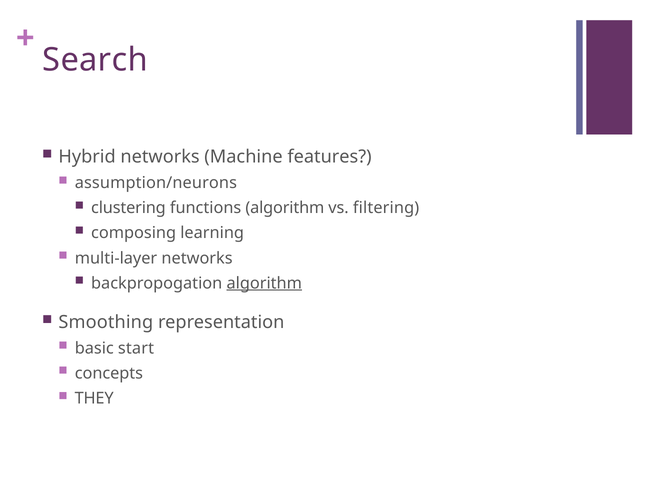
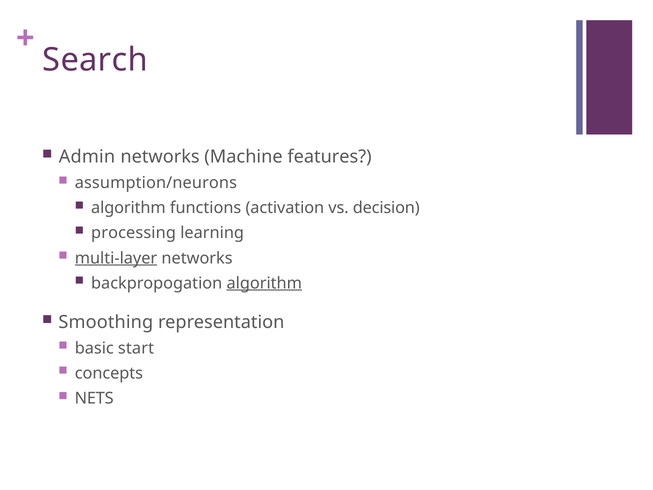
Hybrid: Hybrid -> Admin (87, 157)
clustering: clustering -> algorithm (128, 208)
functions algorithm: algorithm -> activation (285, 208)
filtering: filtering -> decision (386, 208)
composing: composing -> processing (134, 233)
multi-layer underline: none -> present (116, 258)
THEY: THEY -> NETS (94, 398)
